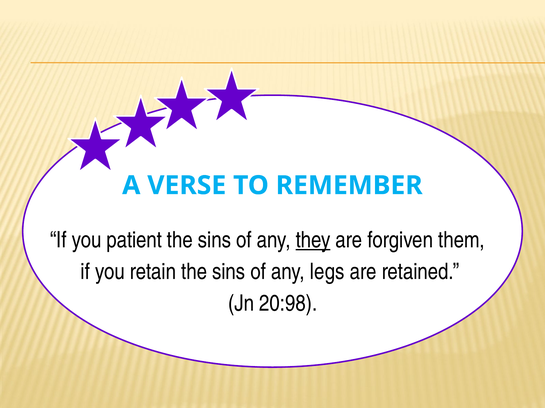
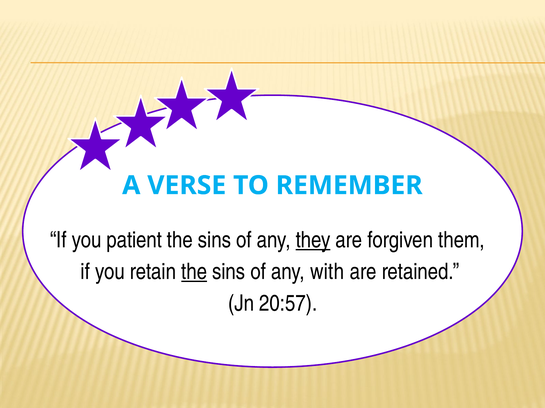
the underline: none -> present (194, 272)
legs: legs -> with (327, 272)
20:98: 20:98 -> 20:57 (288, 304)
